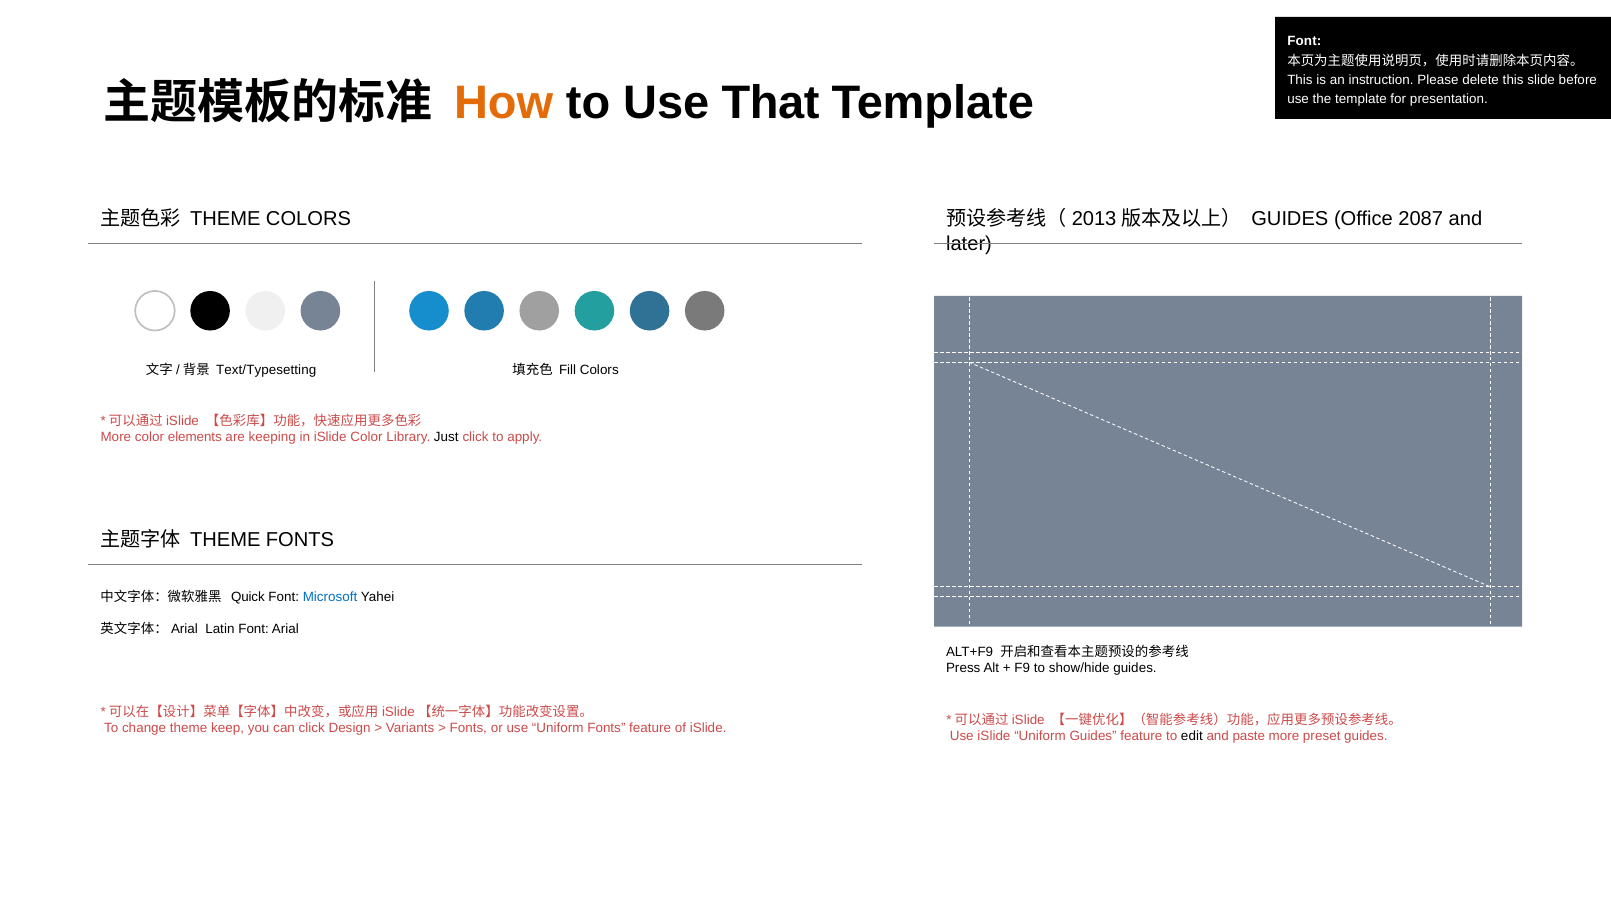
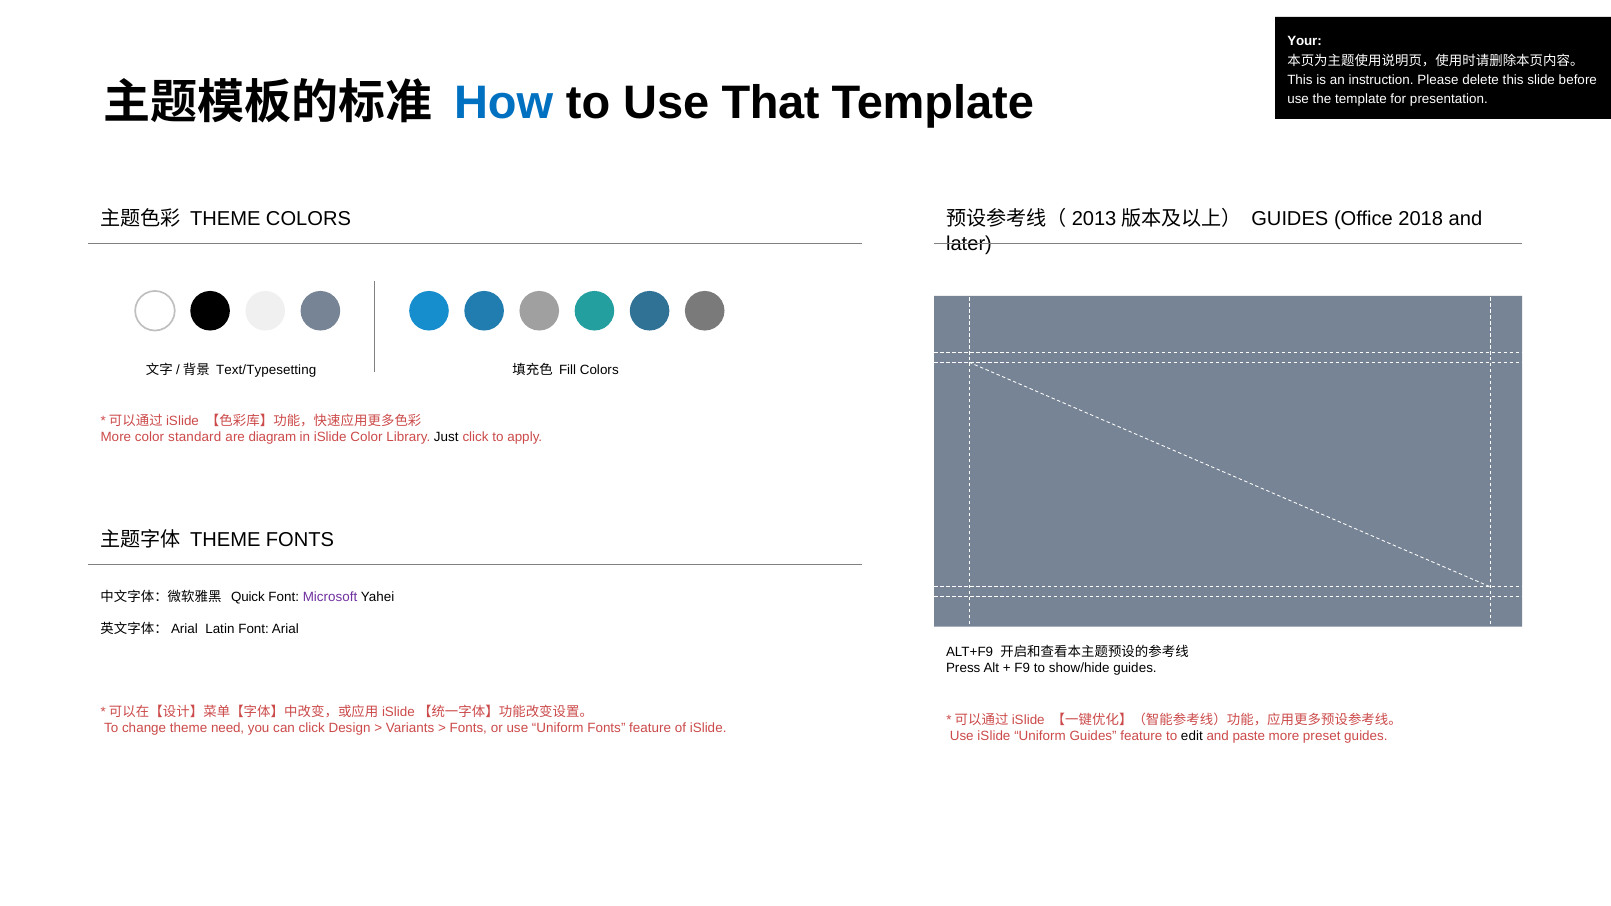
Font: Font -> Your (1304, 42)
How colour: orange -> blue (504, 103)
2087: 2087 -> 2018 (1421, 219)
elements: elements -> standard (195, 438)
keeping: keeping -> diagram (272, 438)
Microsoft colour: blue -> purple (330, 597)
keep: keep -> need (228, 728)
